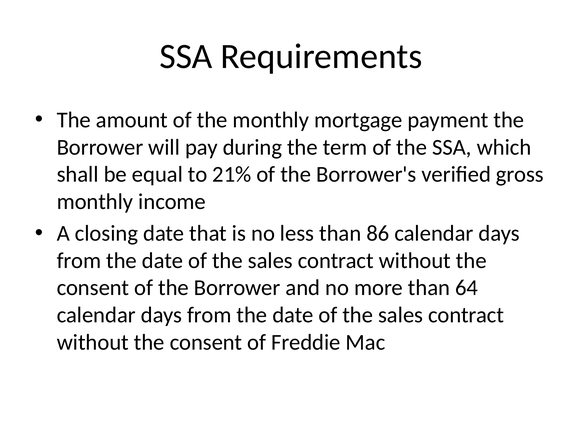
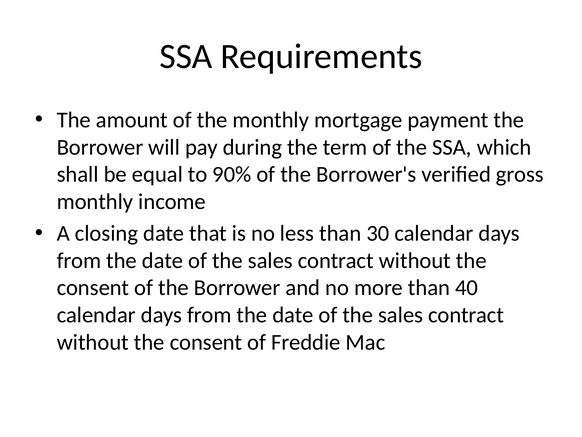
21%: 21% -> 90% (232, 174)
86: 86 -> 30 (378, 233)
64: 64 -> 40 (467, 288)
